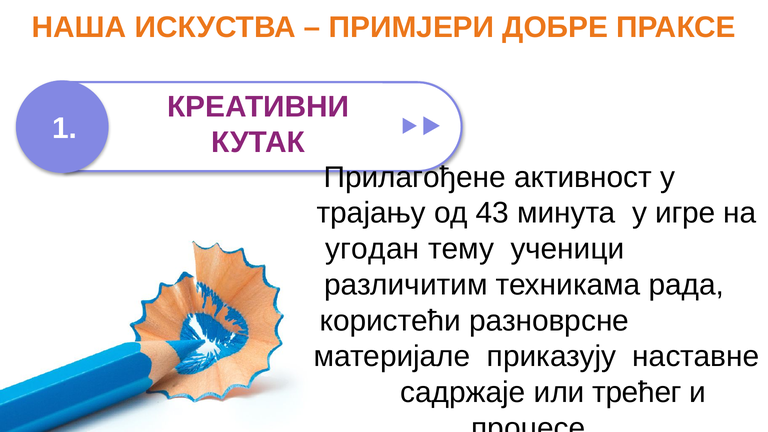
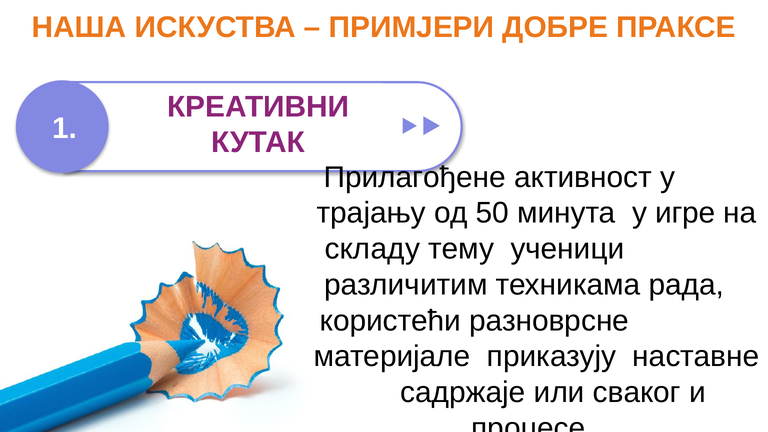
43: 43 -> 50 (492, 213)
угодан: угодан -> складу (372, 249)
трећег: трећег -> сваког (637, 392)
